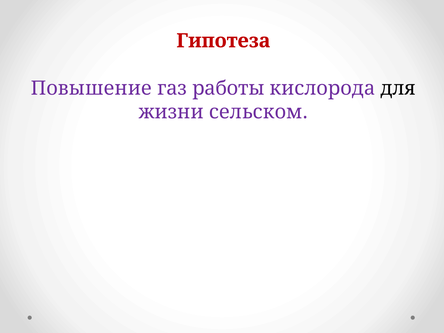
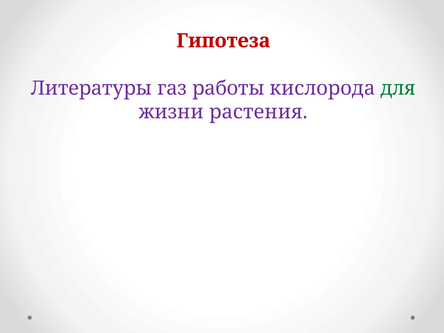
Повышение: Повышение -> Литературы (91, 88)
для colour: black -> green (398, 88)
сельском: сельском -> растения (258, 112)
